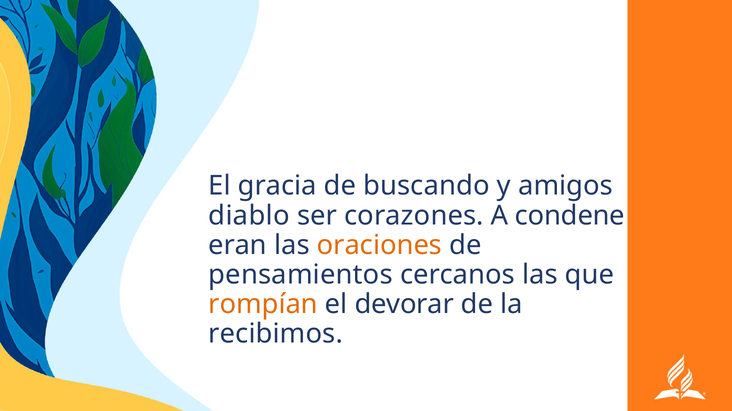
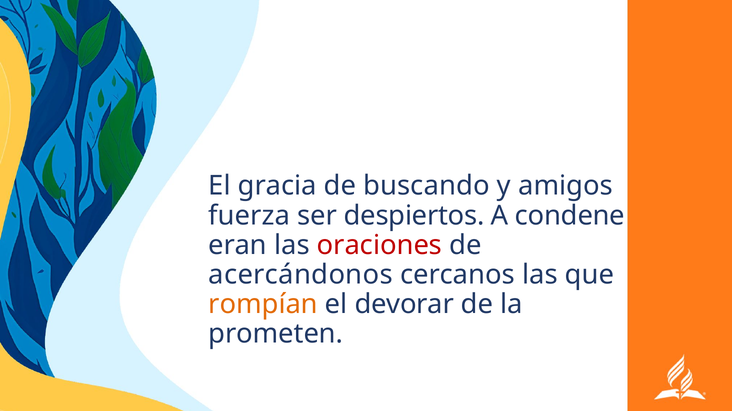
diablo: diablo -> fuerza (249, 216)
corazones: corazones -> despiertos (414, 216)
oraciones colour: orange -> red (379, 246)
pensamientos: pensamientos -> acercándonos (301, 275)
recibimos: recibimos -> prometen (276, 335)
